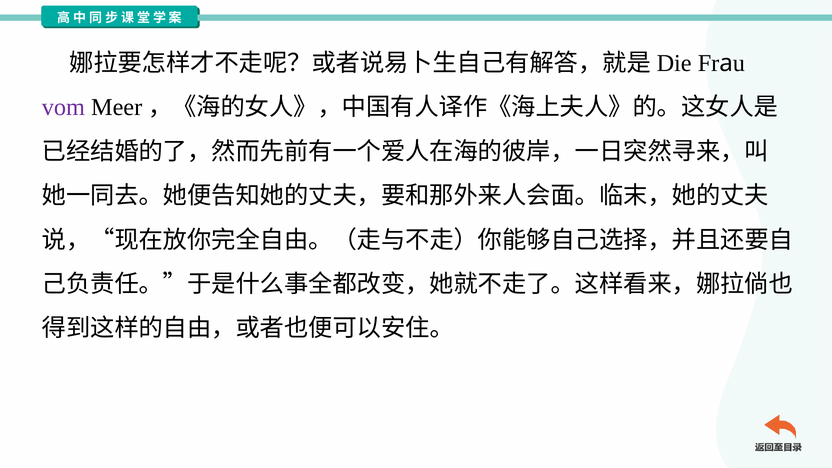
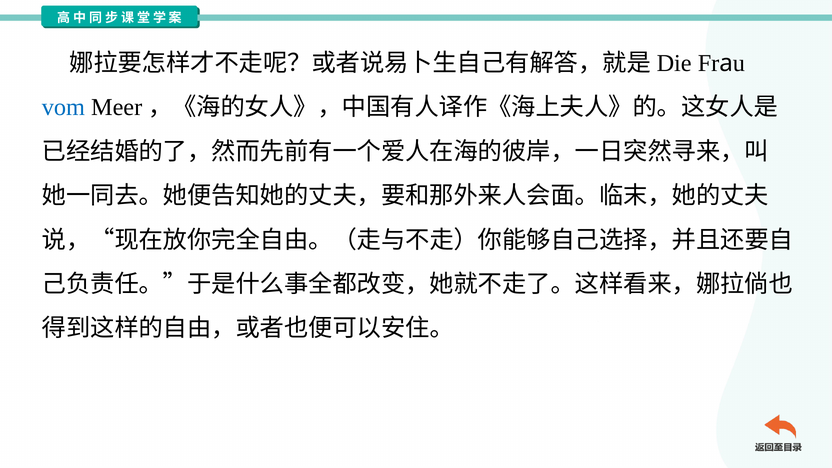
vom colour: purple -> blue (63, 107)
